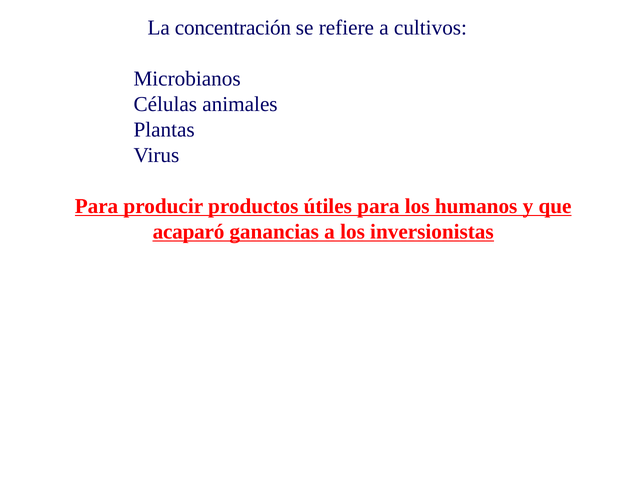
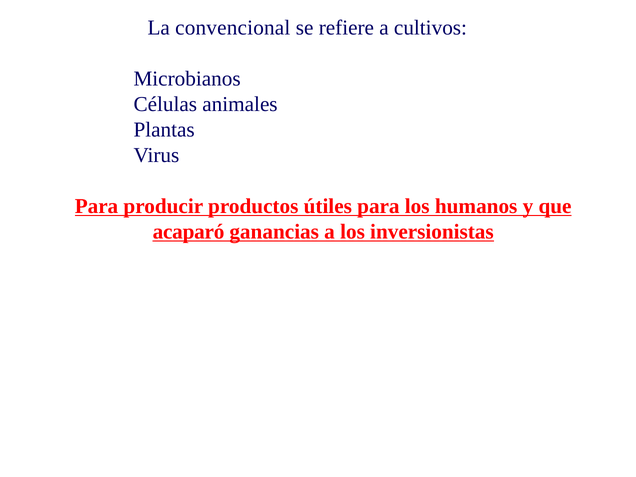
concentración: concentración -> convencional (233, 28)
